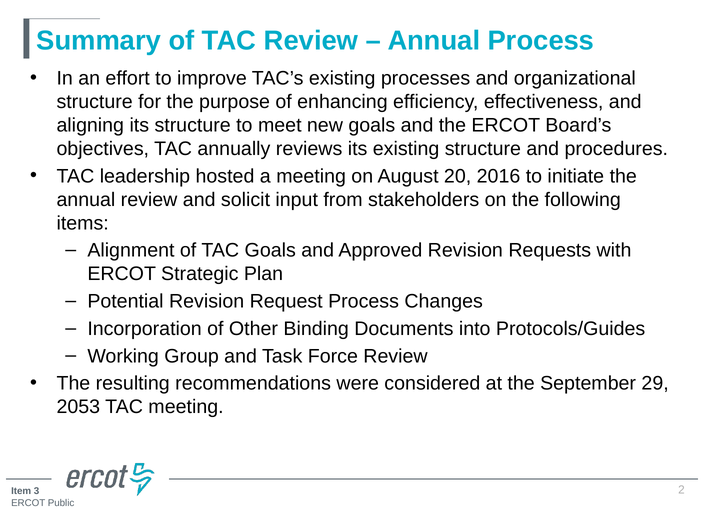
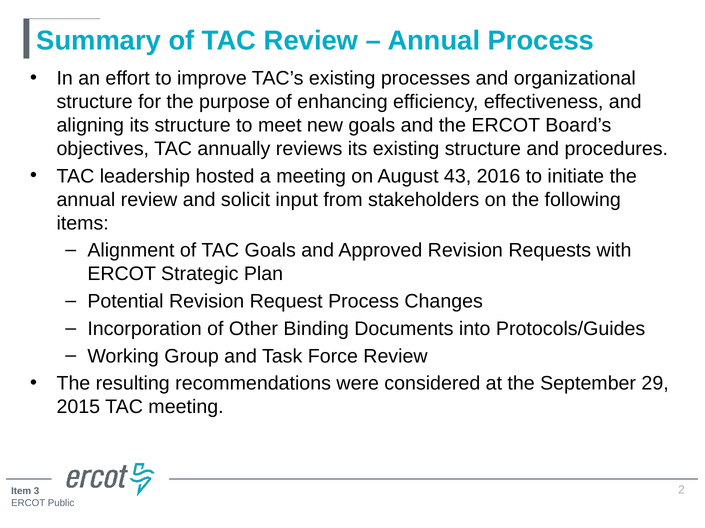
20: 20 -> 43 (458, 176)
2053: 2053 -> 2015 (78, 408)
